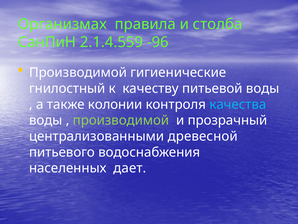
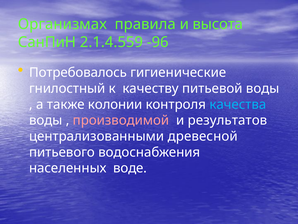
столба: столба -> высота (218, 24)
Производимой: Производимой -> Потребовалось (78, 72)
производимой colour: light green -> pink (121, 120)
прозрачный: прозрачный -> результатов (227, 120)
дает: дает -> воде (130, 168)
